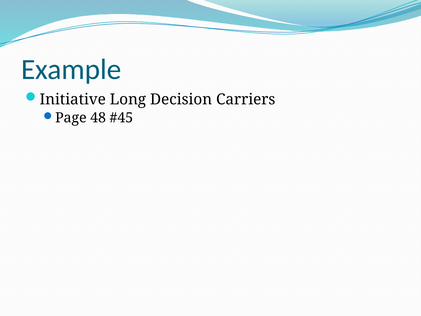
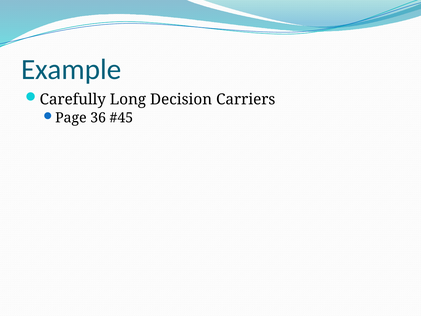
Initiative: Initiative -> Carefully (73, 99)
48: 48 -> 36 (98, 118)
